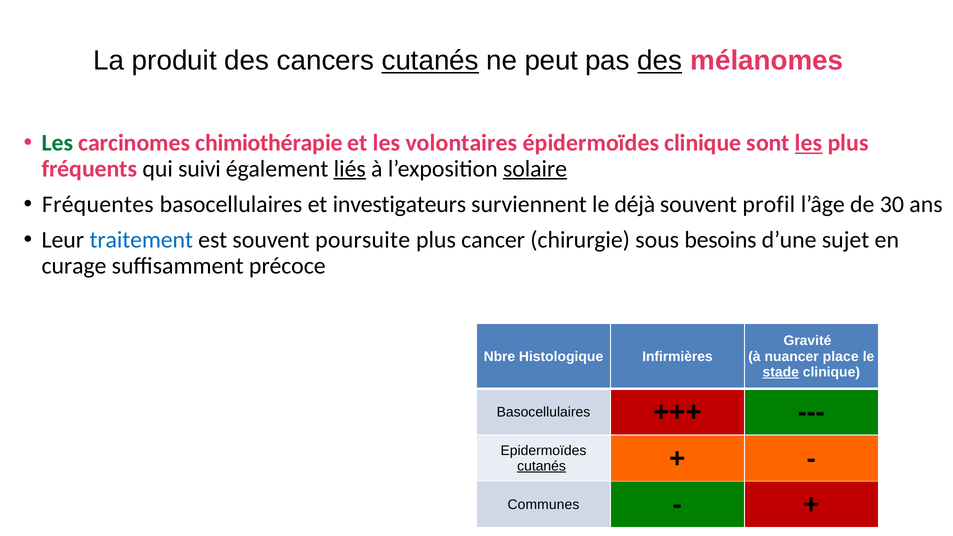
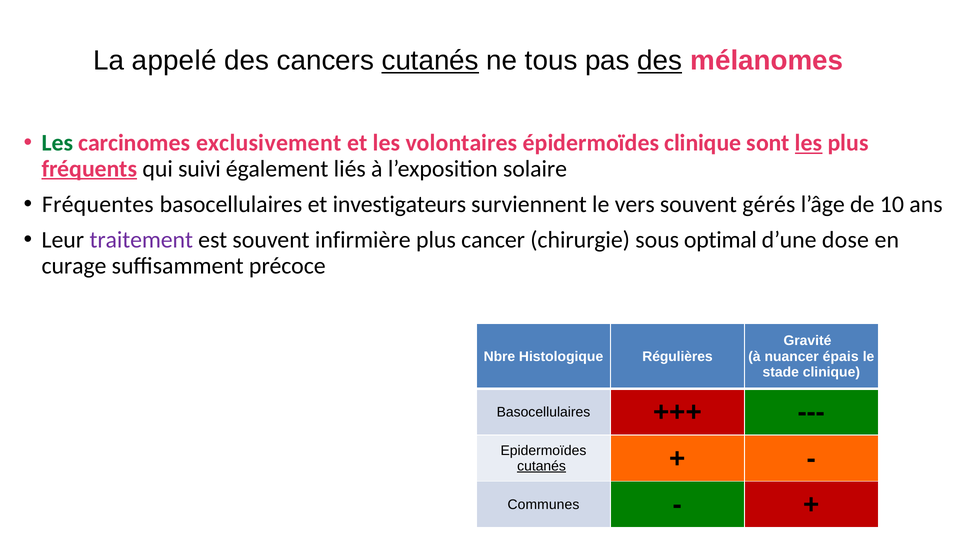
produit: produit -> appelé (174, 61)
peut: peut -> tous (551, 61)
chimiothérapie: chimiothérapie -> exclusivement (269, 143)
fréquents underline: none -> present (89, 169)
liés underline: present -> none (350, 169)
solaire underline: present -> none (535, 169)
déjà: déjà -> vers (635, 204)
profil: profil -> gérés (769, 204)
30: 30 -> 10 (892, 204)
traitement colour: blue -> purple (141, 240)
poursuite: poursuite -> infirmière (363, 240)
besoins: besoins -> optimal (720, 240)
sujet: sujet -> dose (845, 240)
Infirmières: Infirmières -> Régulières (677, 356)
place: place -> épais (841, 356)
stade underline: present -> none (781, 372)
